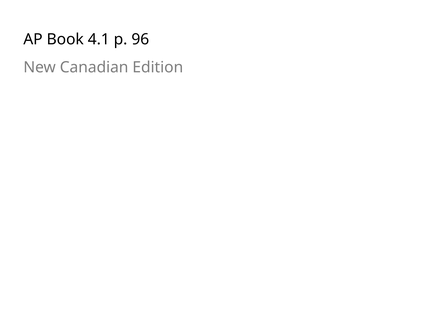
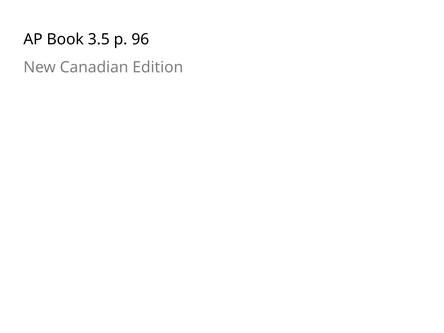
4.1: 4.1 -> 3.5 (99, 39)
